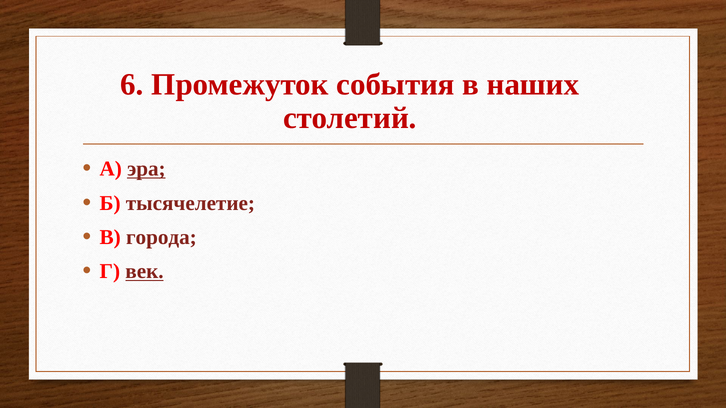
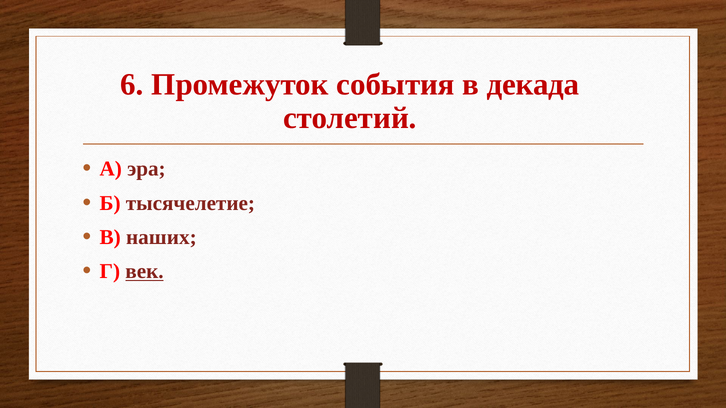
наших: наших -> декада (533, 85)
эра underline: present -> none (146, 169)
города: города -> наших (161, 237)
